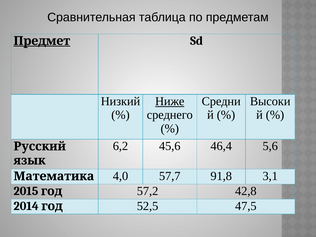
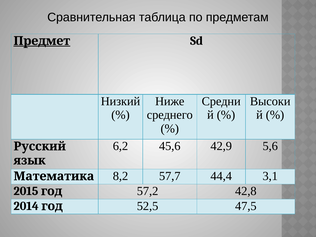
Ниже underline: present -> none (170, 101)
46,4: 46,4 -> 42,9 (221, 146)
4,0: 4,0 -> 8,2 (120, 176)
91,8: 91,8 -> 44,4 (221, 176)
